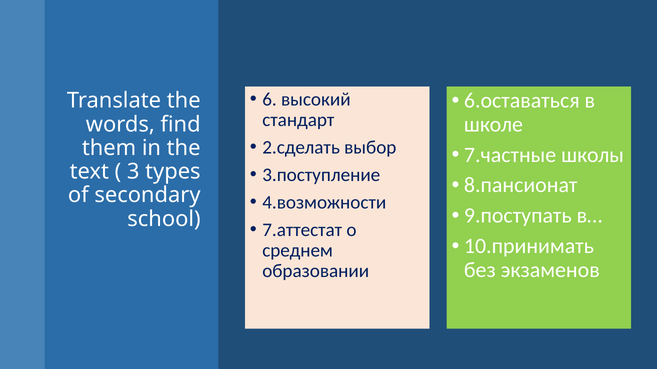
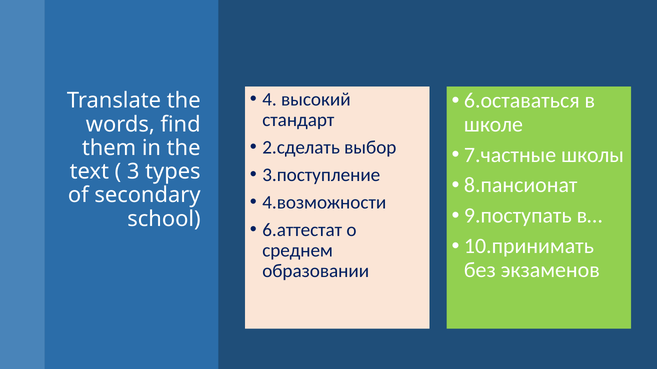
6: 6 -> 4 (270, 99)
7.аттестат: 7.аттестат -> 6.аттестат (302, 230)
